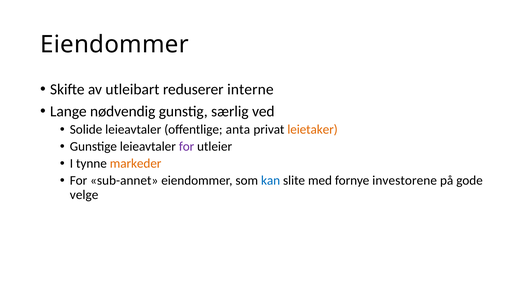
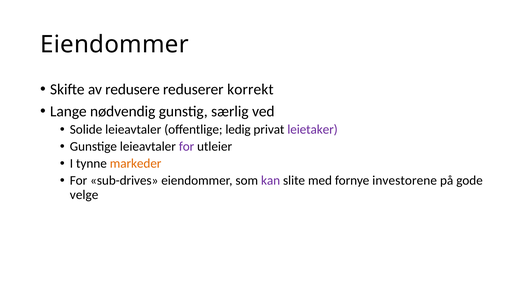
utleibart: utleibart -> redusere (133, 89)
interne: interne -> korrekt (250, 89)
anta: anta -> ledig (238, 129)
leietaker colour: orange -> purple (313, 129)
sub-annet: sub-annet -> sub-drives (124, 180)
kan colour: blue -> purple (271, 180)
